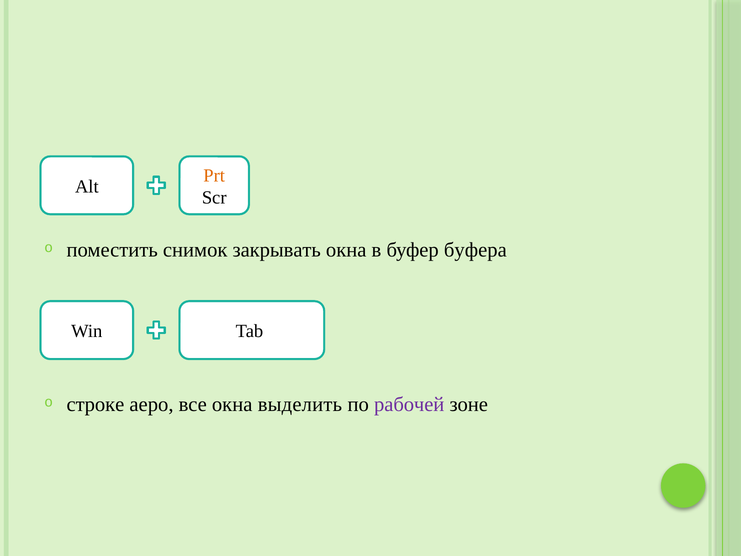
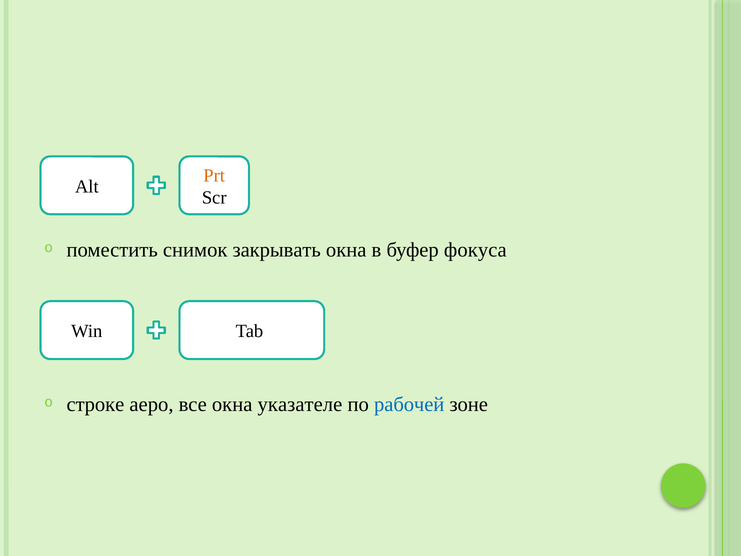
буфера: буфера -> фокуса (475, 250)
выделить: выделить -> указателе (300, 404)
рабочей colour: purple -> blue (409, 404)
